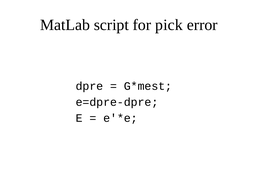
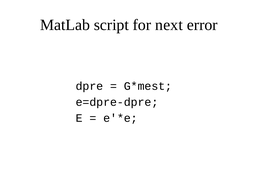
pick: pick -> next (169, 25)
